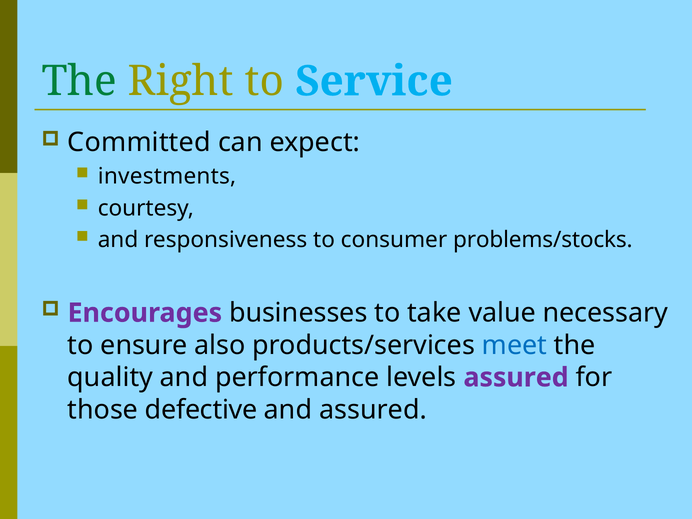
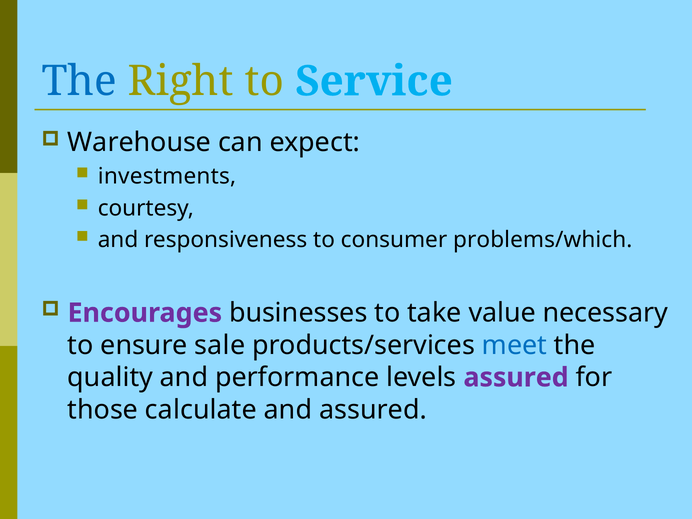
The colour: green -> blue (79, 81)
Committed: Committed -> Warehouse (139, 143)
problems/stocks: problems/stocks -> problems/which (543, 240)
also: also -> sale (220, 345)
defective: defective -> calculate (201, 410)
